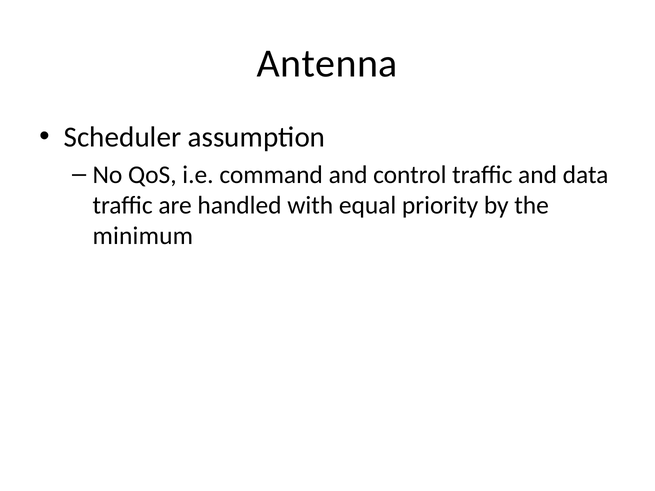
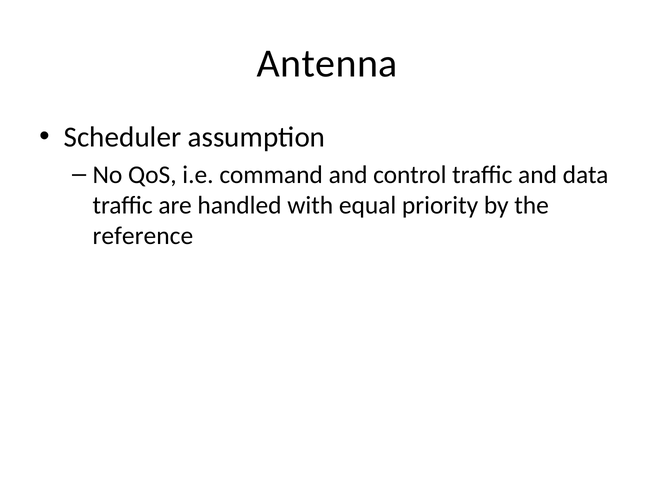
minimum: minimum -> reference (143, 236)
